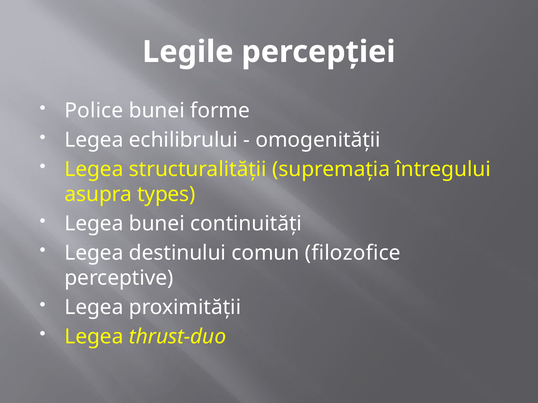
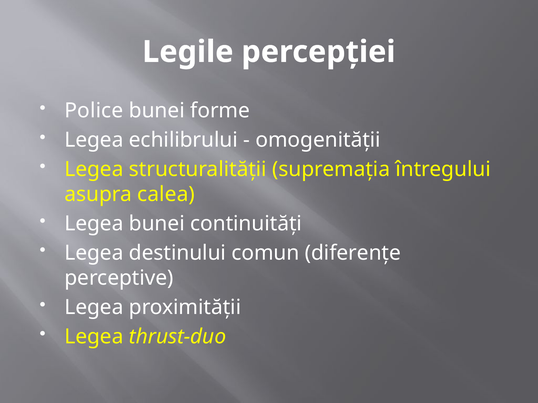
types: types -> calea (166, 195)
filozofice: filozofice -> diferenţe (353, 253)
